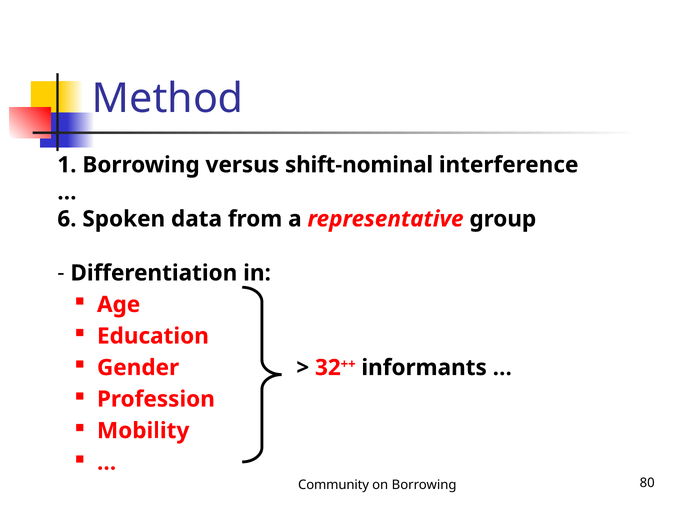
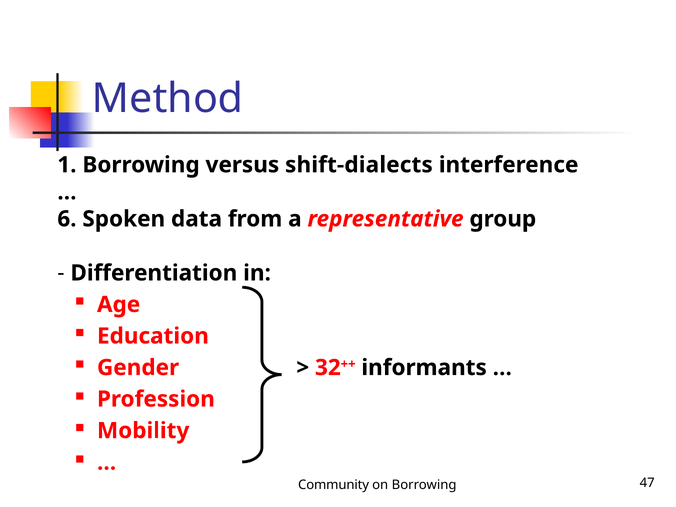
shift-nominal: shift-nominal -> shift-dialects (359, 165)
80: 80 -> 47 (647, 483)
